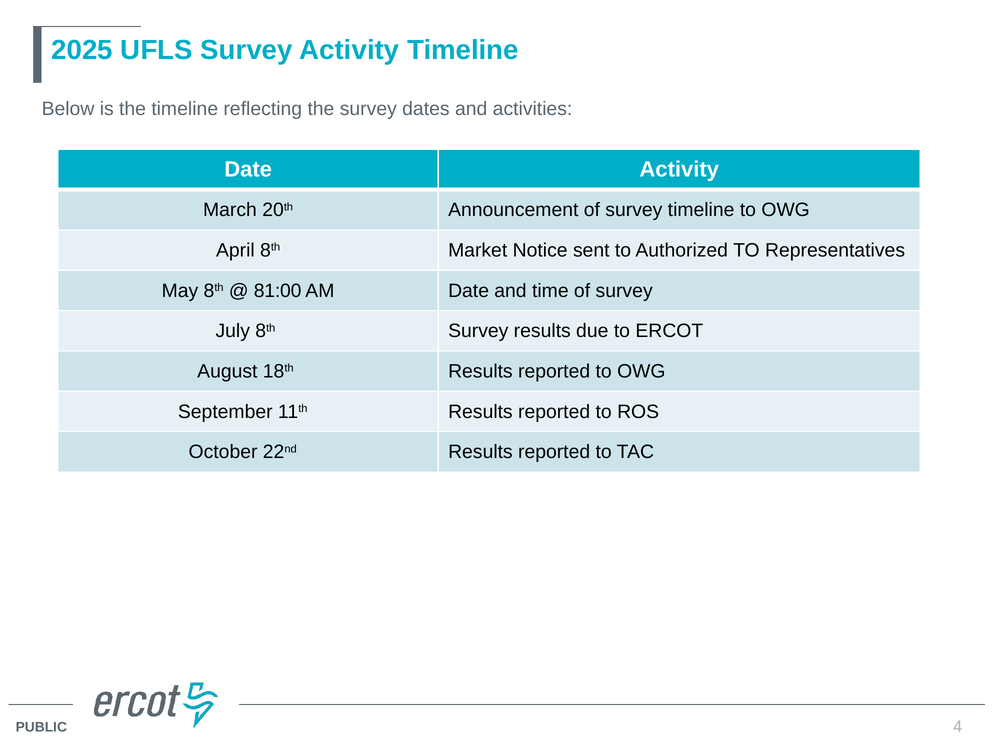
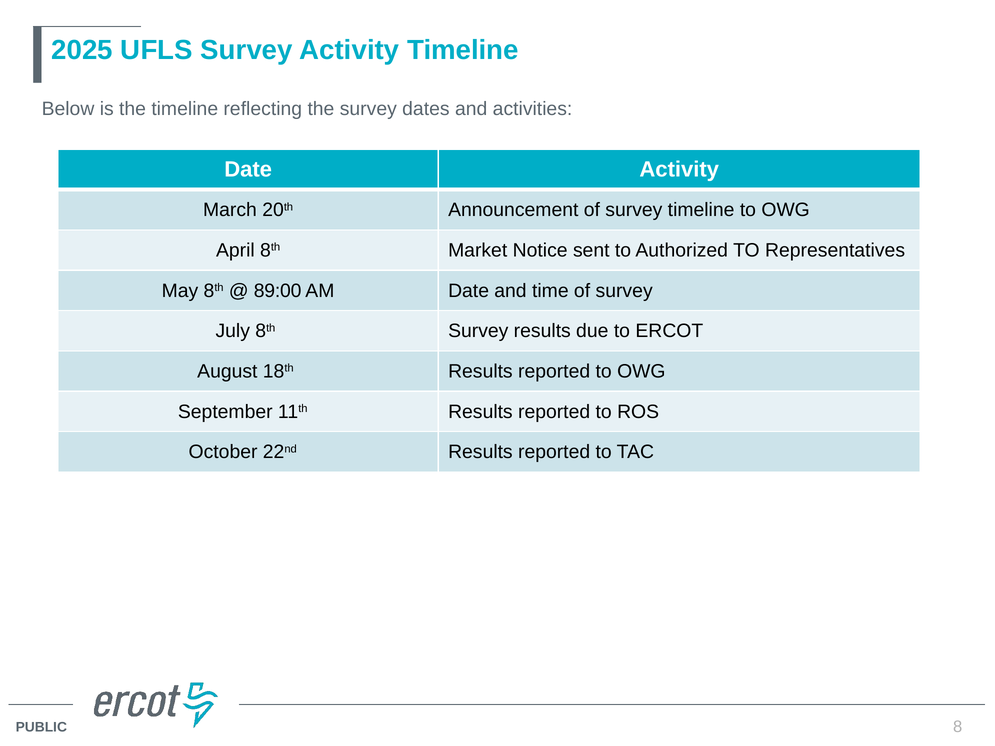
81:00: 81:00 -> 89:00 (278, 291)
4: 4 -> 8 (958, 727)
